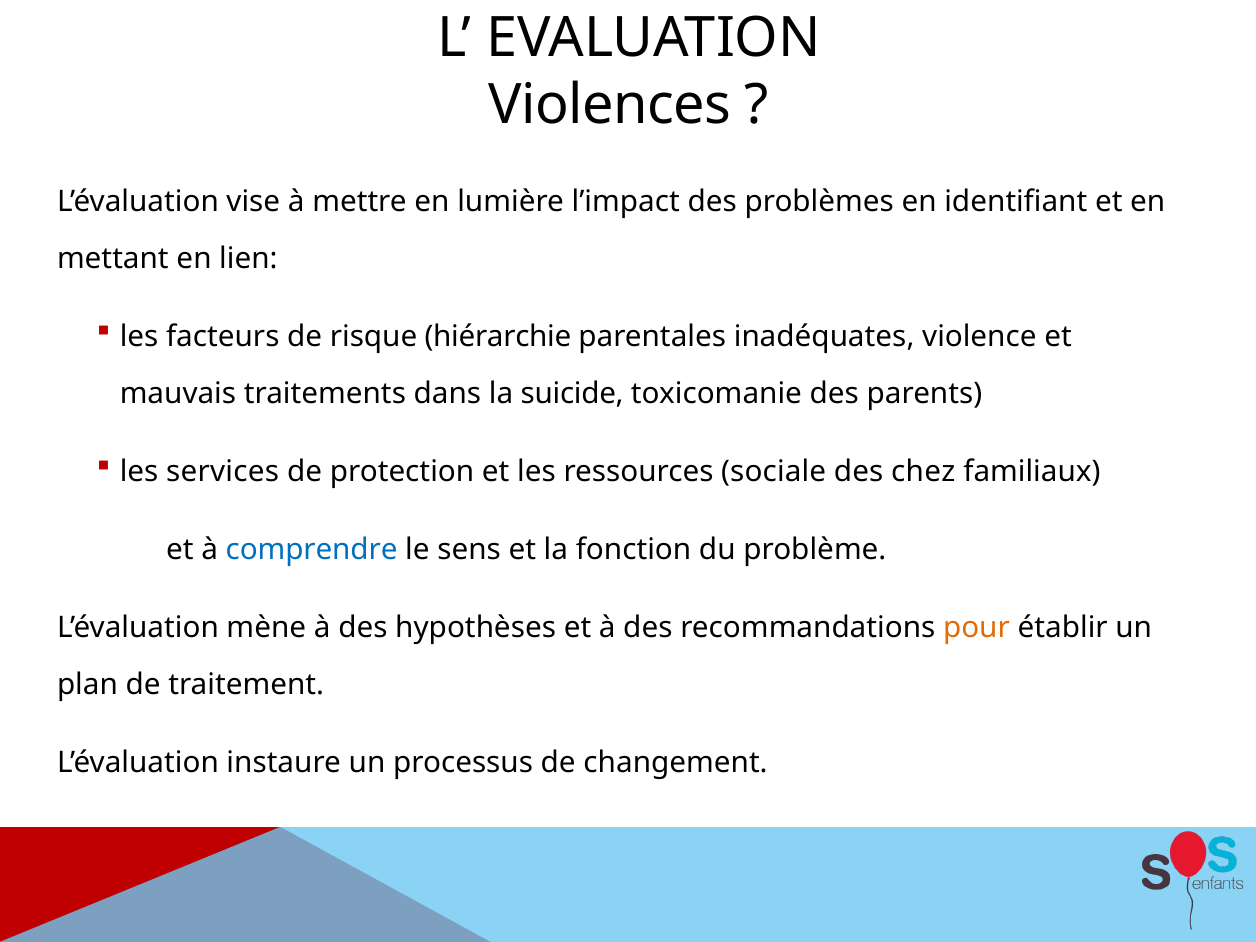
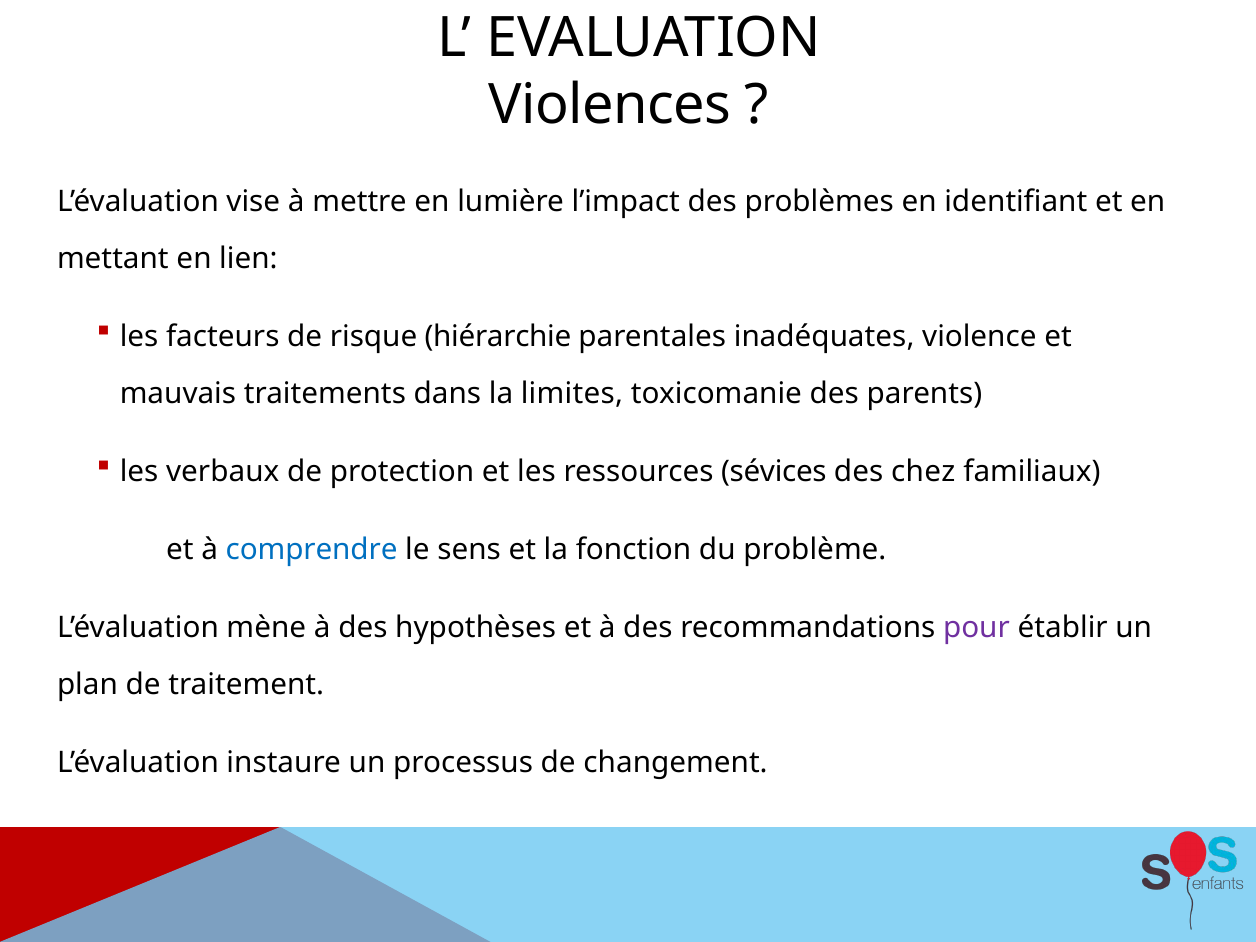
suicide: suicide -> limites (572, 394)
services: services -> verbaux (223, 472)
sociale: sociale -> sévices (774, 472)
pour colour: orange -> purple (976, 627)
